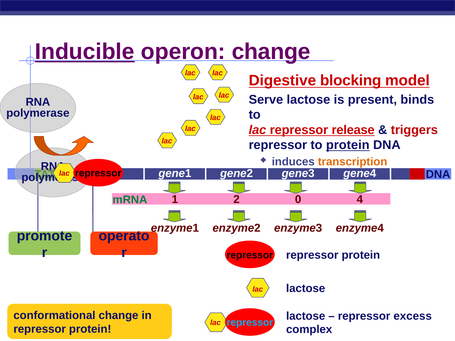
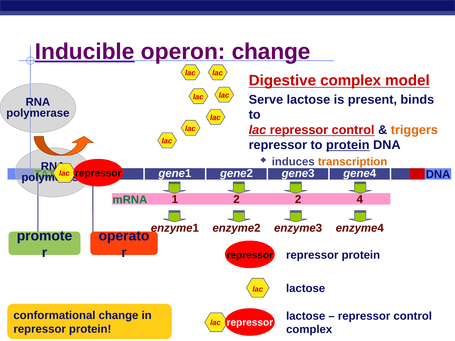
Digestive blocking: blocking -> complex (351, 81)
lac repressor release: release -> control (353, 130)
triggers colour: red -> orange (414, 130)
2 0: 0 -> 2 (298, 199)
excess: excess -> control (413, 316)
repressor colour: light blue -> white (250, 323)
